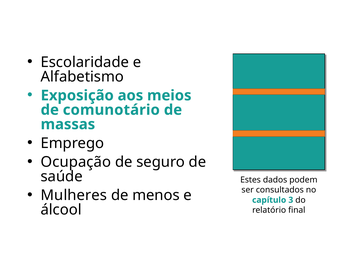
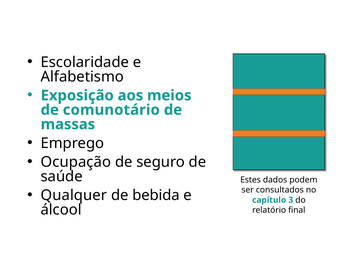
Mulheres: Mulheres -> Qualquer (74, 195)
menos: menos -> bebida (156, 195)
